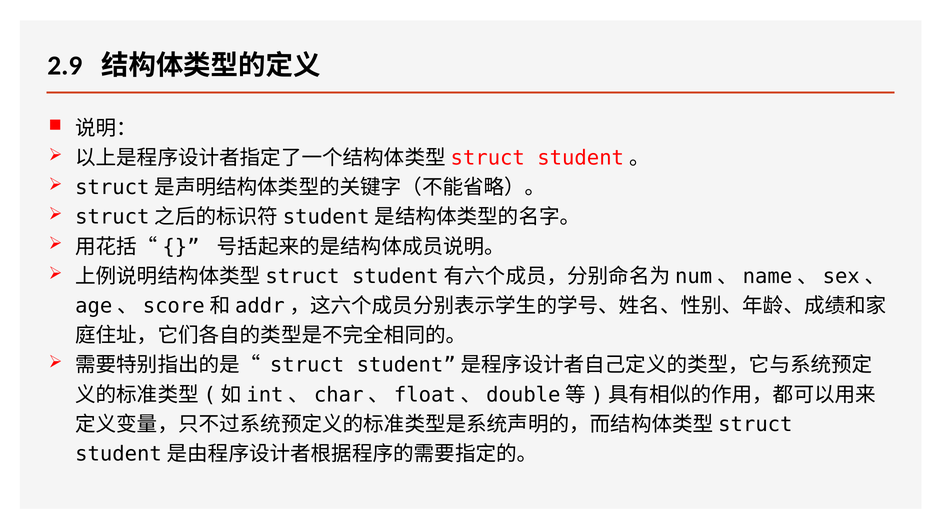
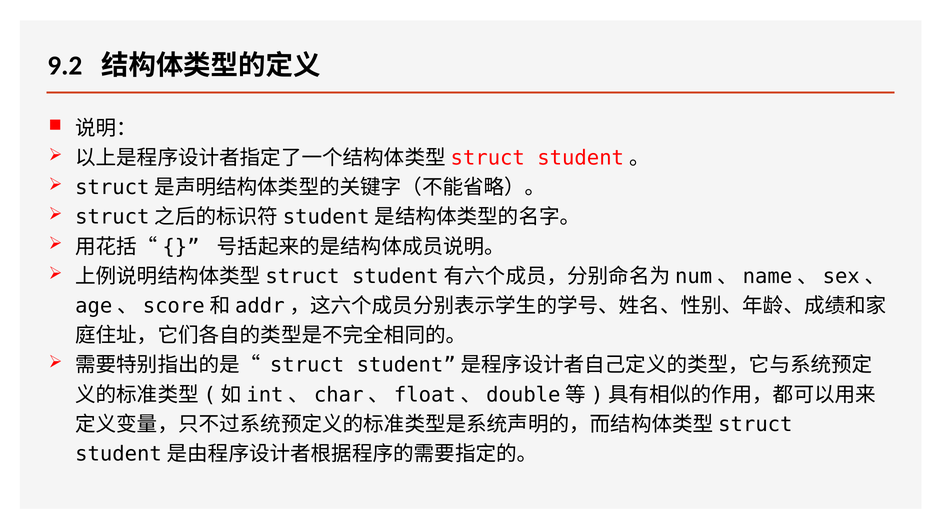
2.9: 2.9 -> 9.2 (65, 66)
